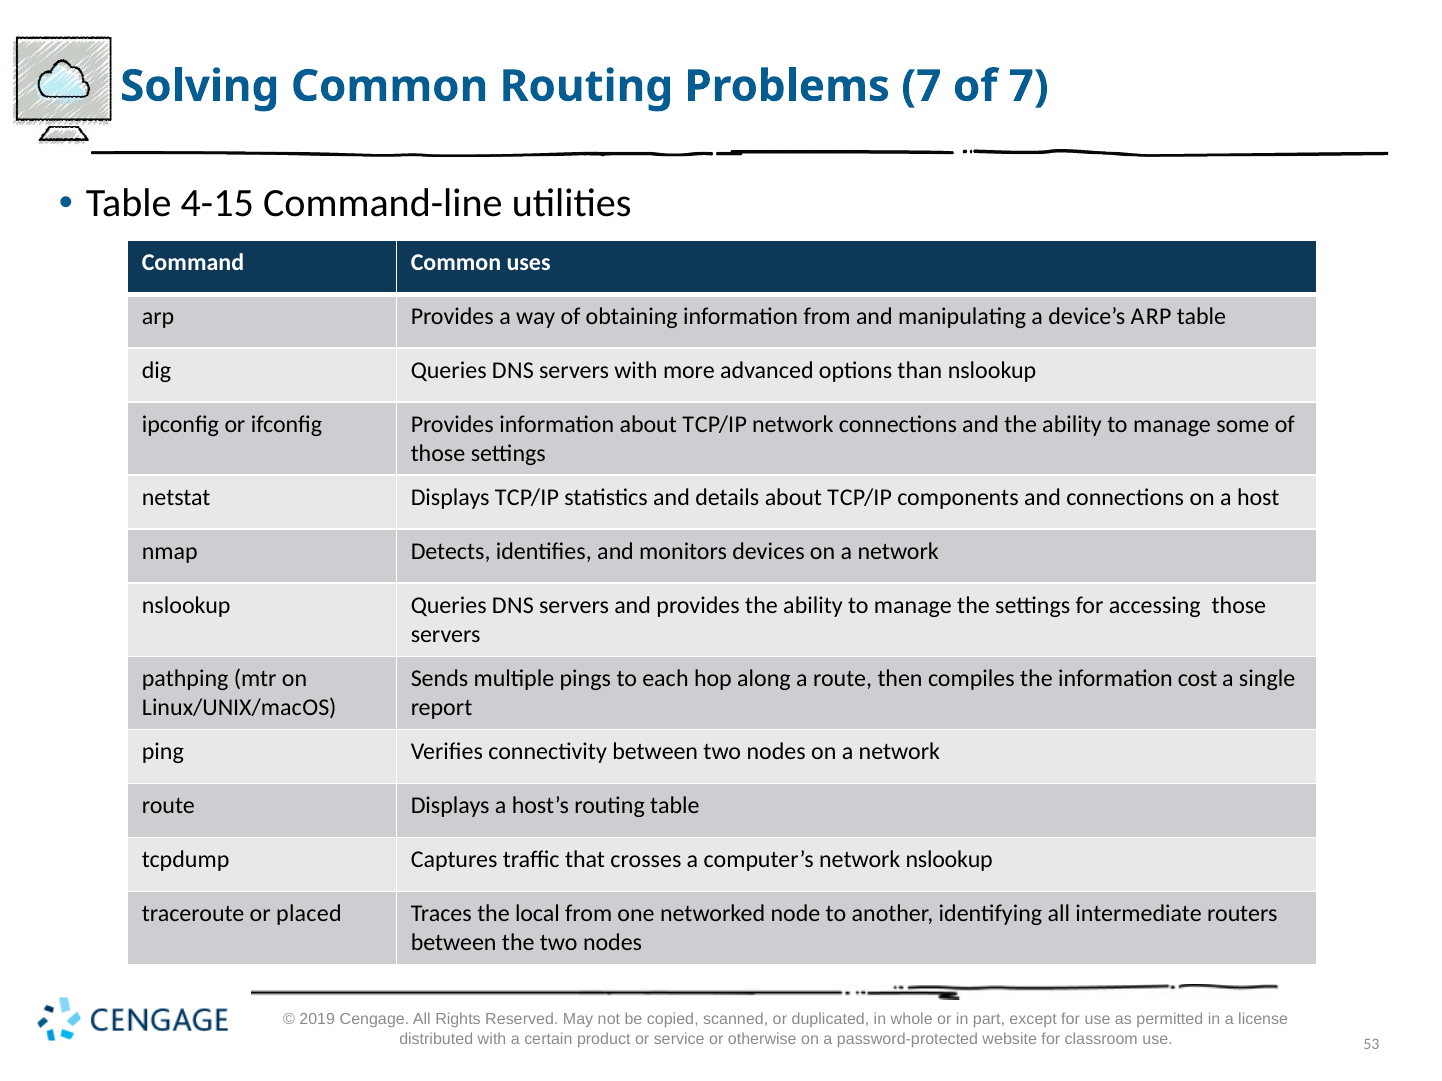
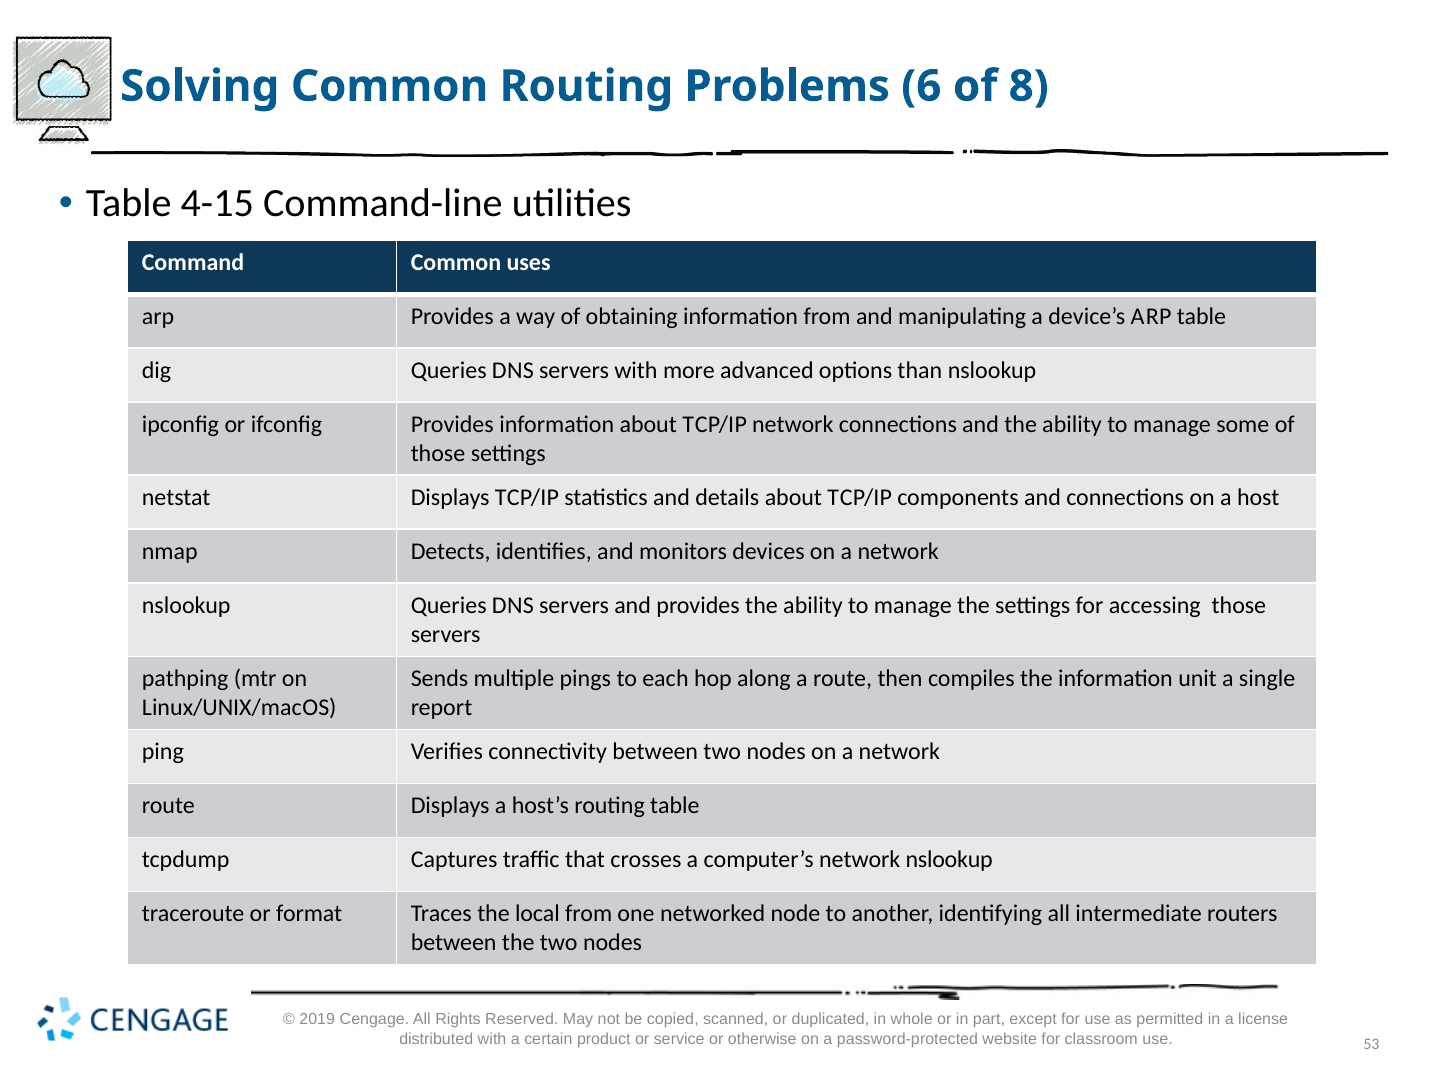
Problems 7: 7 -> 6 (921, 86)
of 7: 7 -> 8 (1029, 86)
cost: cost -> unit (1197, 679)
placed: placed -> format (309, 914)
